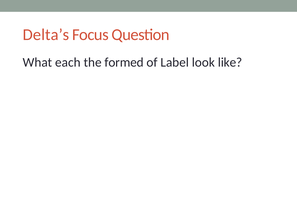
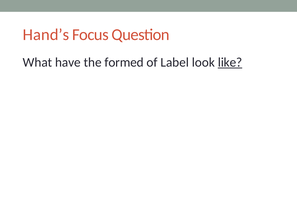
Delta’s: Delta’s -> Hand’s (46, 35)
each: each -> have (68, 62)
like underline: none -> present (230, 62)
